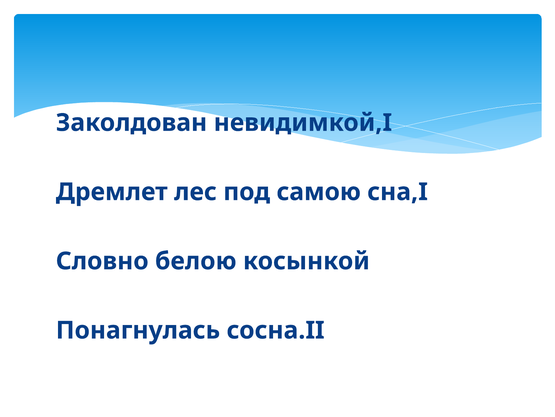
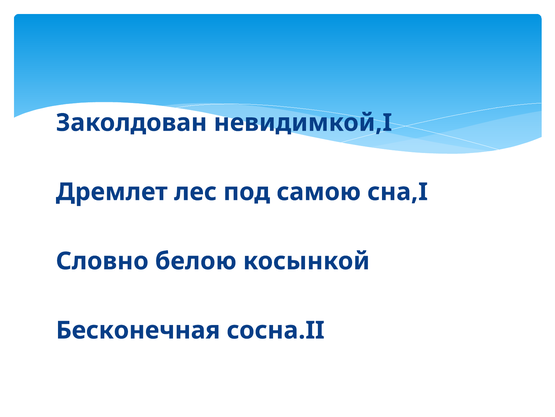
Понагнулась: Понагнулась -> Бесконечная (138, 330)
